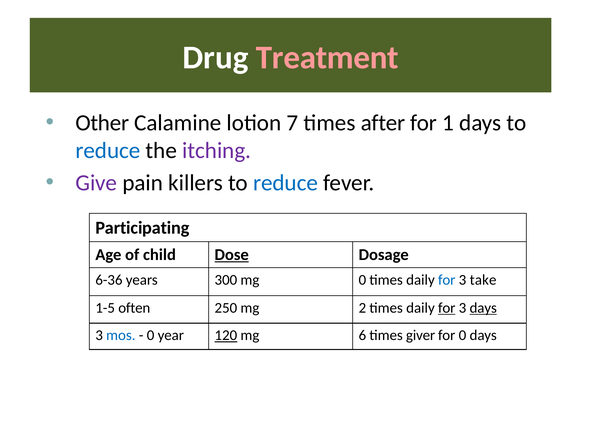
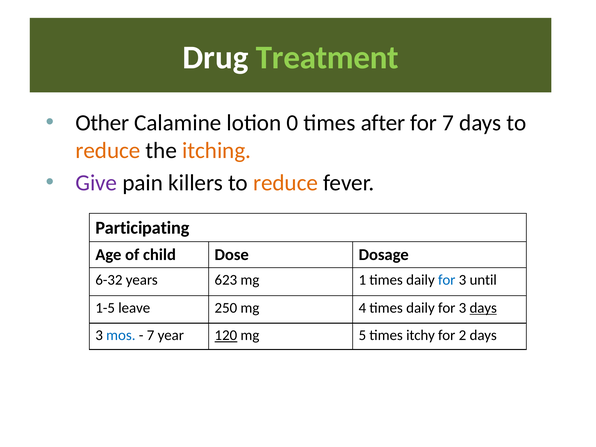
Treatment colour: pink -> light green (327, 57)
7: 7 -> 0 (292, 123)
for 1: 1 -> 7 (448, 123)
reduce colour: blue -> orange (108, 151)
itching colour: purple -> orange (217, 151)
reduce colour: blue -> orange (286, 183)
Dose underline: present -> none (232, 255)
6-36: 6-36 -> 6-32 (109, 280)
300: 300 -> 623 (226, 280)
mg 0: 0 -> 1 (362, 280)
take: take -> until (483, 280)
often: often -> leave (134, 308)
2: 2 -> 4 (362, 308)
for underline: present -> none (447, 308)
0: 0 -> 7 (151, 335)
6: 6 -> 5 (362, 335)
giver: giver -> itchy (421, 335)
for 0: 0 -> 2 (462, 335)
